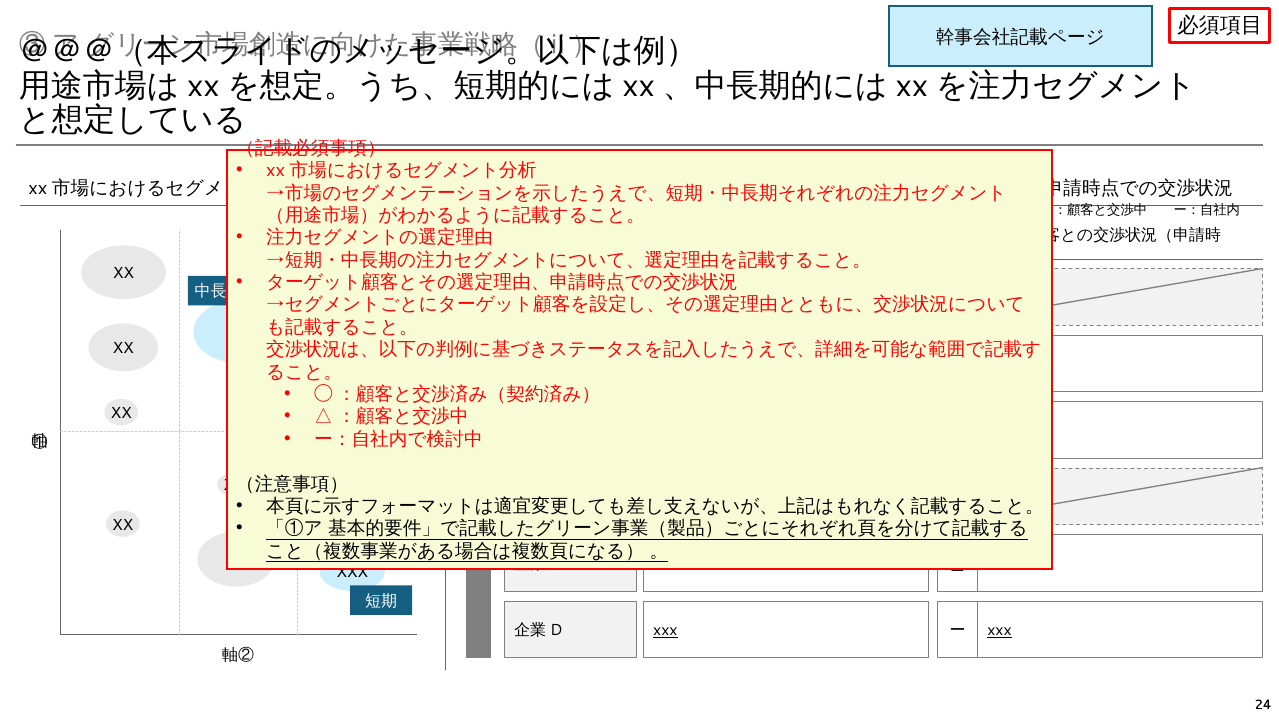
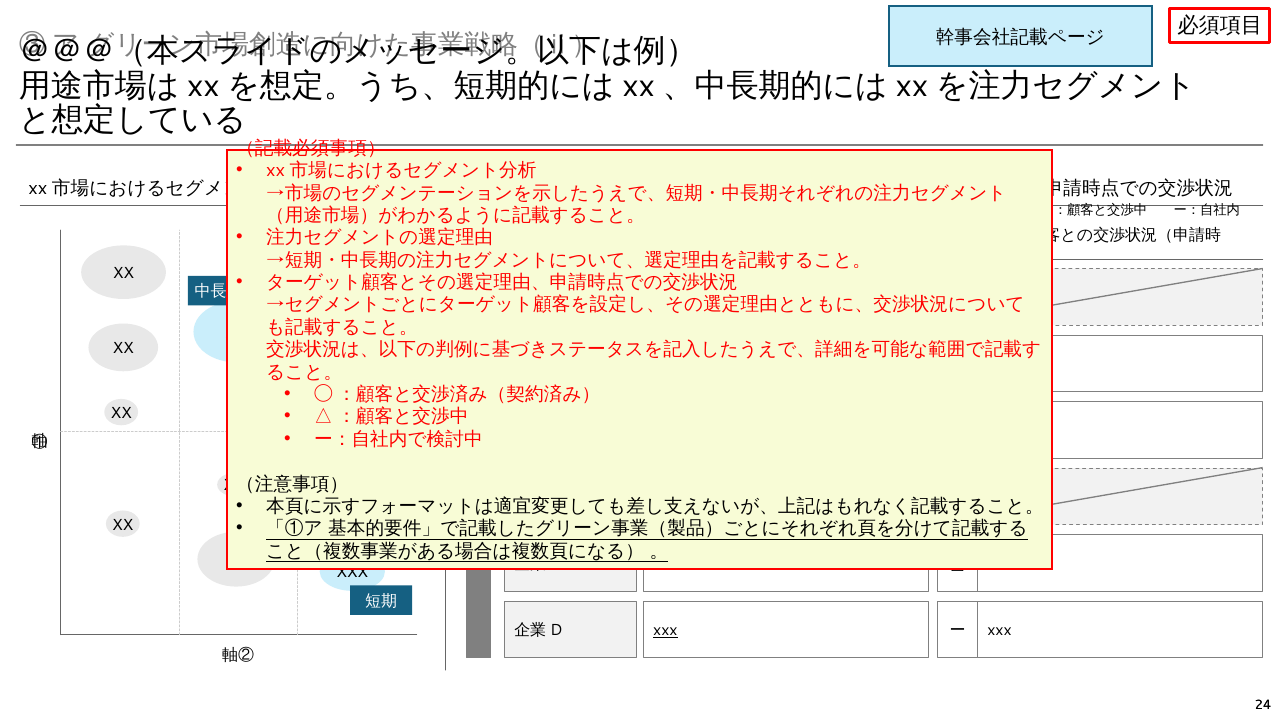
xxx underline: present -> none (999, 631)
